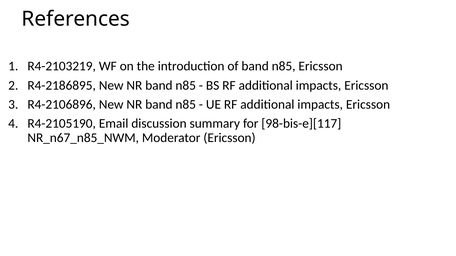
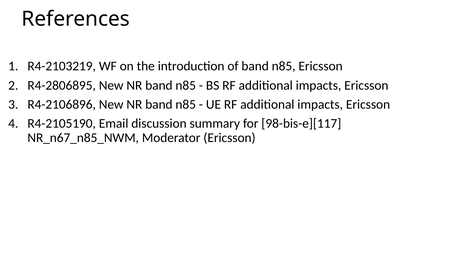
R4-2186895: R4-2186895 -> R4-2806895 (62, 85)
